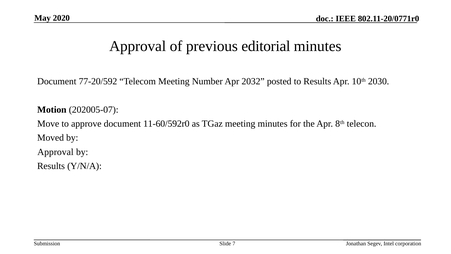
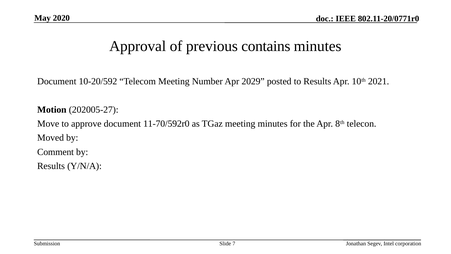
editorial: editorial -> contains (266, 46)
77-20/592: 77-20/592 -> 10-20/592 (98, 81)
2032: 2032 -> 2029 (253, 81)
2030: 2030 -> 2021 (379, 81)
202005-07: 202005-07 -> 202005-27 (94, 109)
11-60/592r0: 11-60/592r0 -> 11-70/592r0 (166, 124)
Approval: Approval -> Comment (56, 152)
